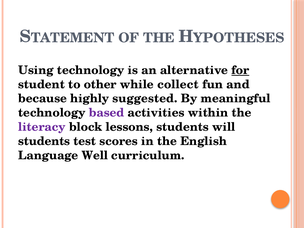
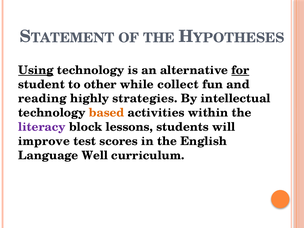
Using underline: none -> present (36, 70)
because: because -> reading (42, 99)
suggested: suggested -> strategies (145, 99)
meaningful: meaningful -> intellectual (236, 99)
based colour: purple -> orange (107, 113)
students: students -> improve (44, 141)
